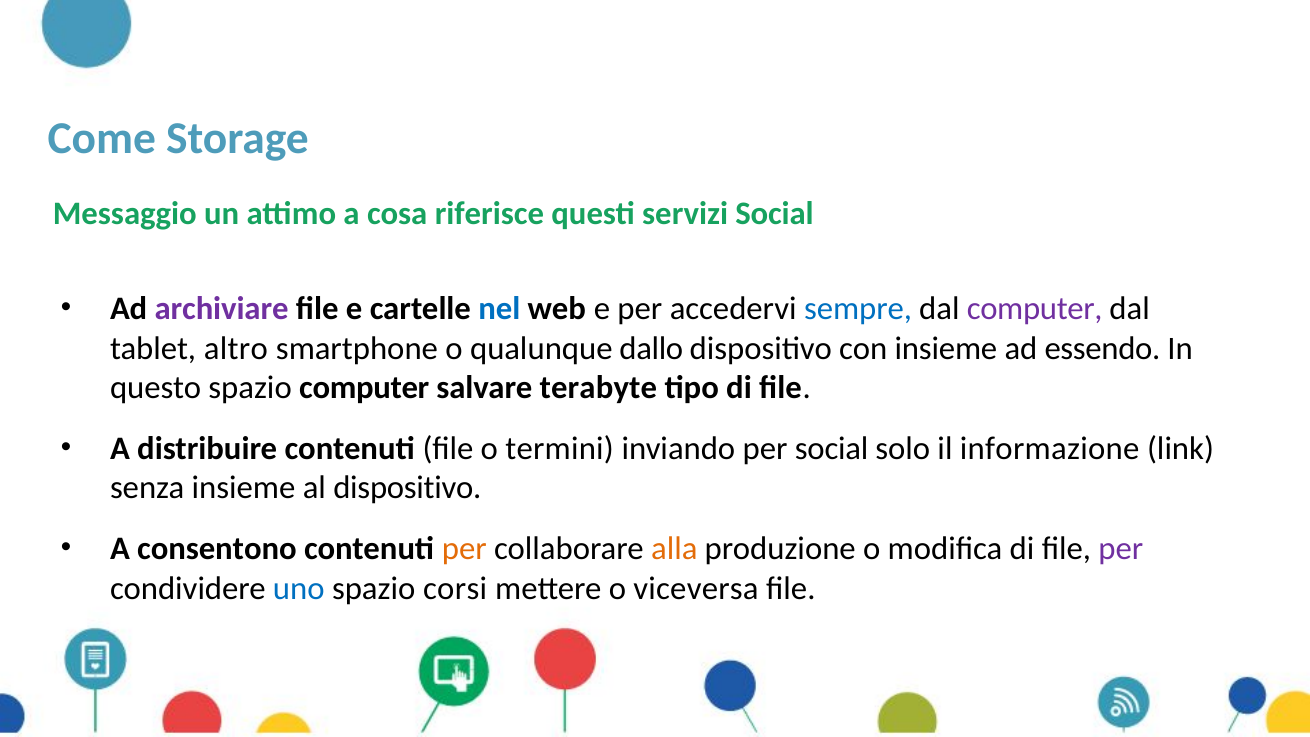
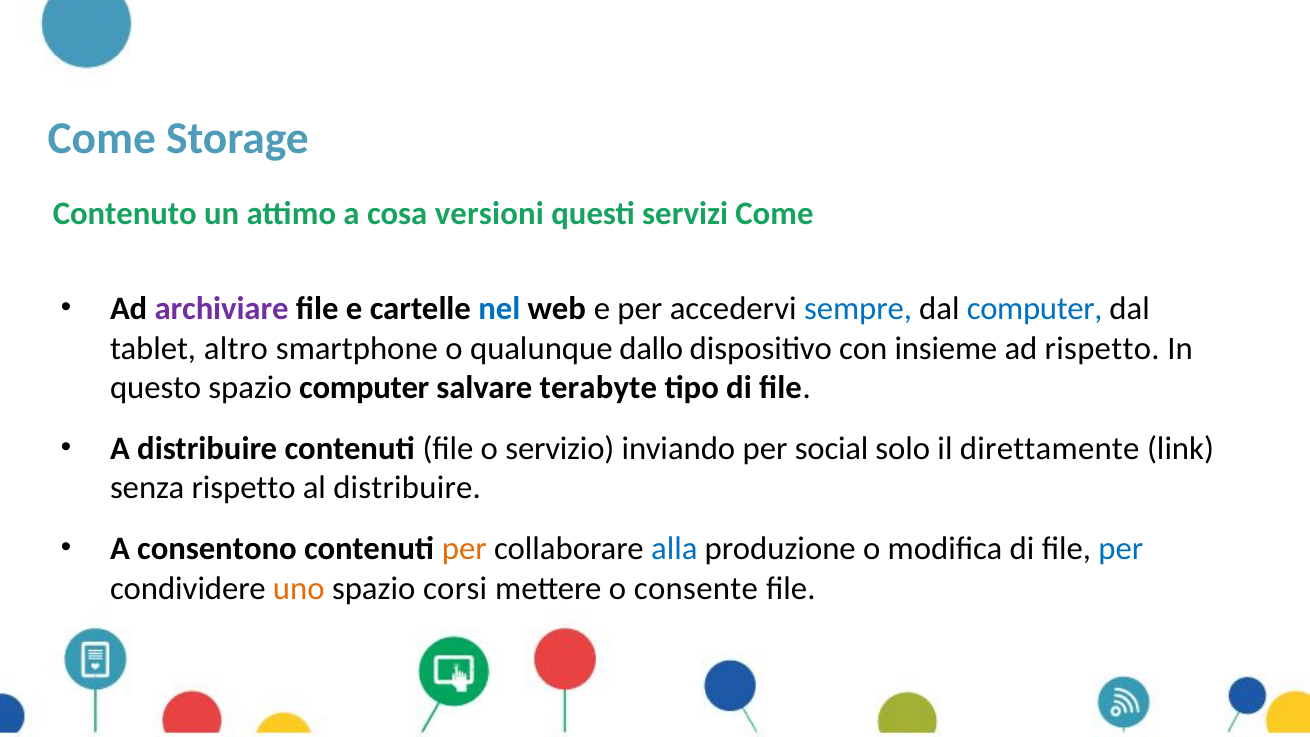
Messaggio: Messaggio -> Contenuto (125, 213)
riferisce: riferisce -> versioni (489, 213)
servizi Social: Social -> Come (774, 213)
computer colour: purple -> blue (1035, 309)
ad essendo: essendo -> rispetto (1102, 348)
termini: termini -> servizio (560, 449)
informazione: informazione -> direttamente (1050, 449)
senza insieme: insieme -> rispetto (244, 488)
al dispositivo: dispositivo -> distribuire (407, 488)
alla colour: orange -> blue (674, 549)
per colour: purple -> blue (1121, 549)
uno colour: blue -> orange (299, 588)
viceversa: viceversa -> consente (696, 588)
